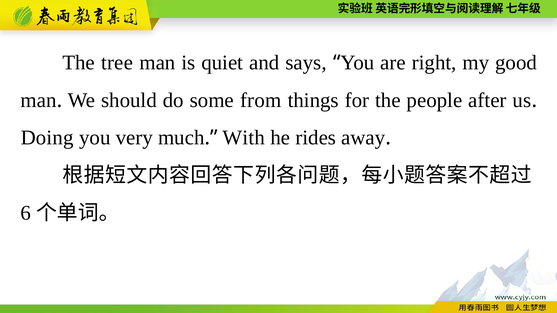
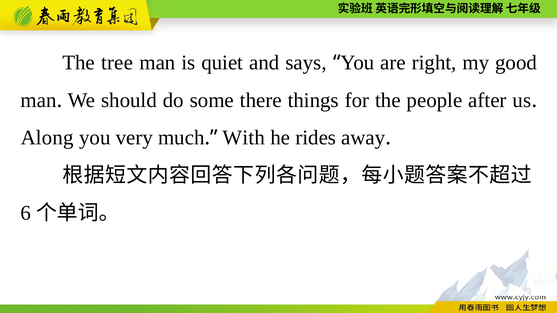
from: from -> there (261, 100)
Doing: Doing -> Along (47, 138)
